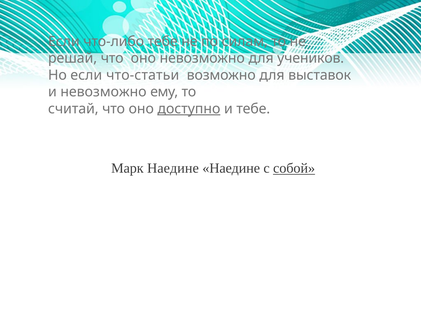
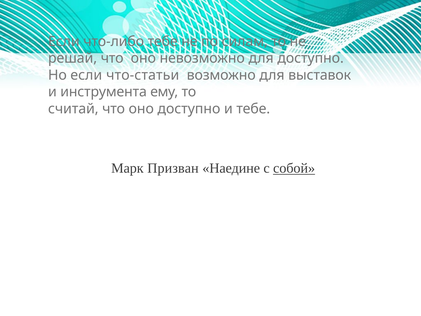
для учеников: учеников -> доступно (311, 58)
и невозможно: невозможно -> инструмента (104, 92)
доступно underline: present -> none (189, 109)
Марк Наедине: Наедине -> Призван (173, 168)
